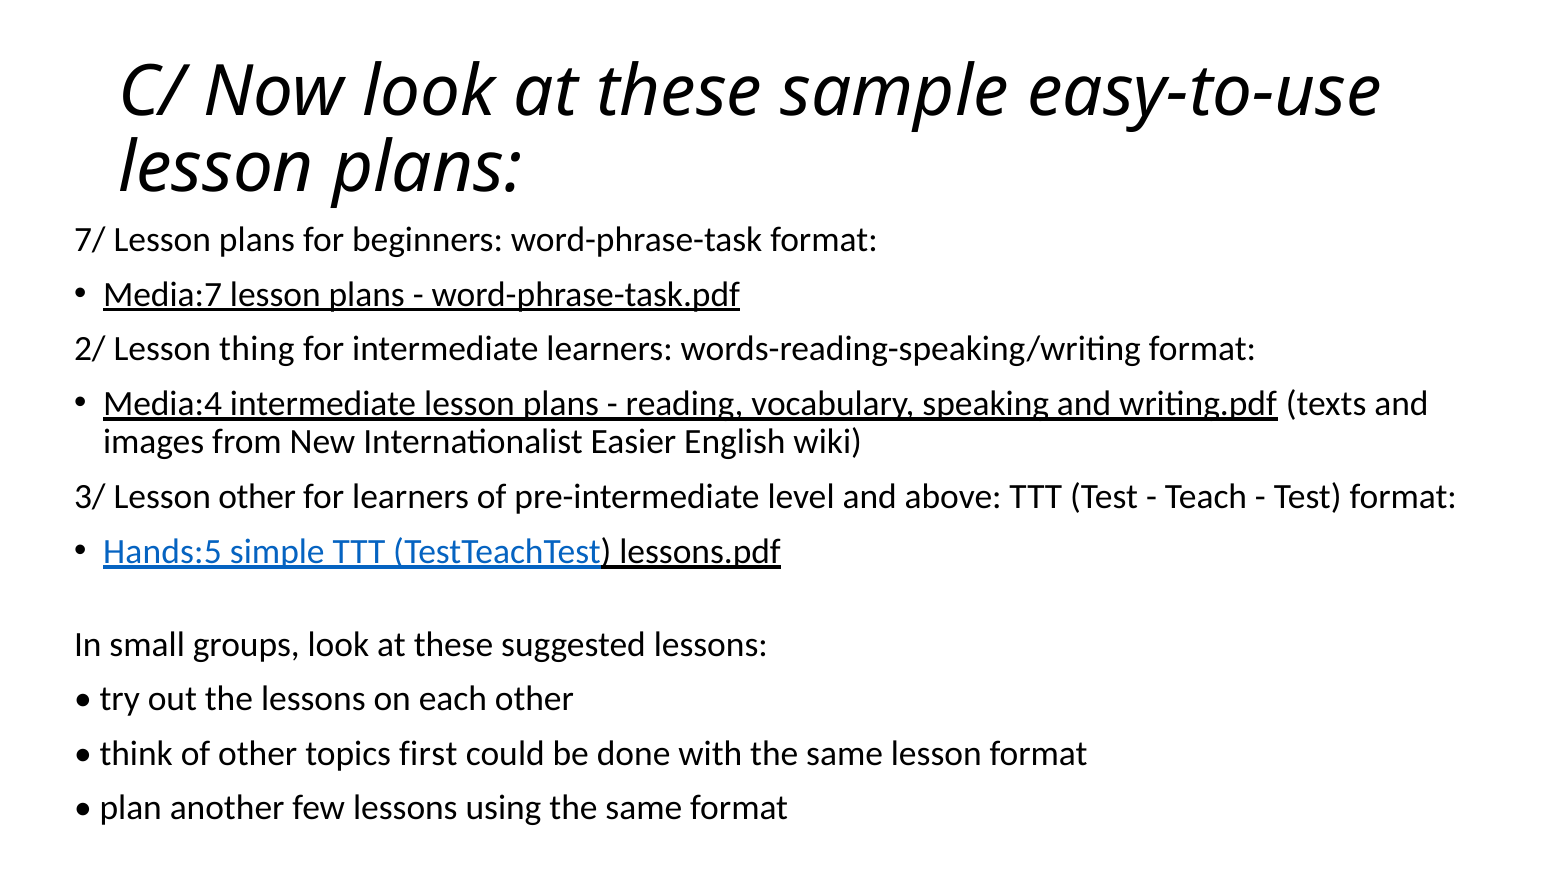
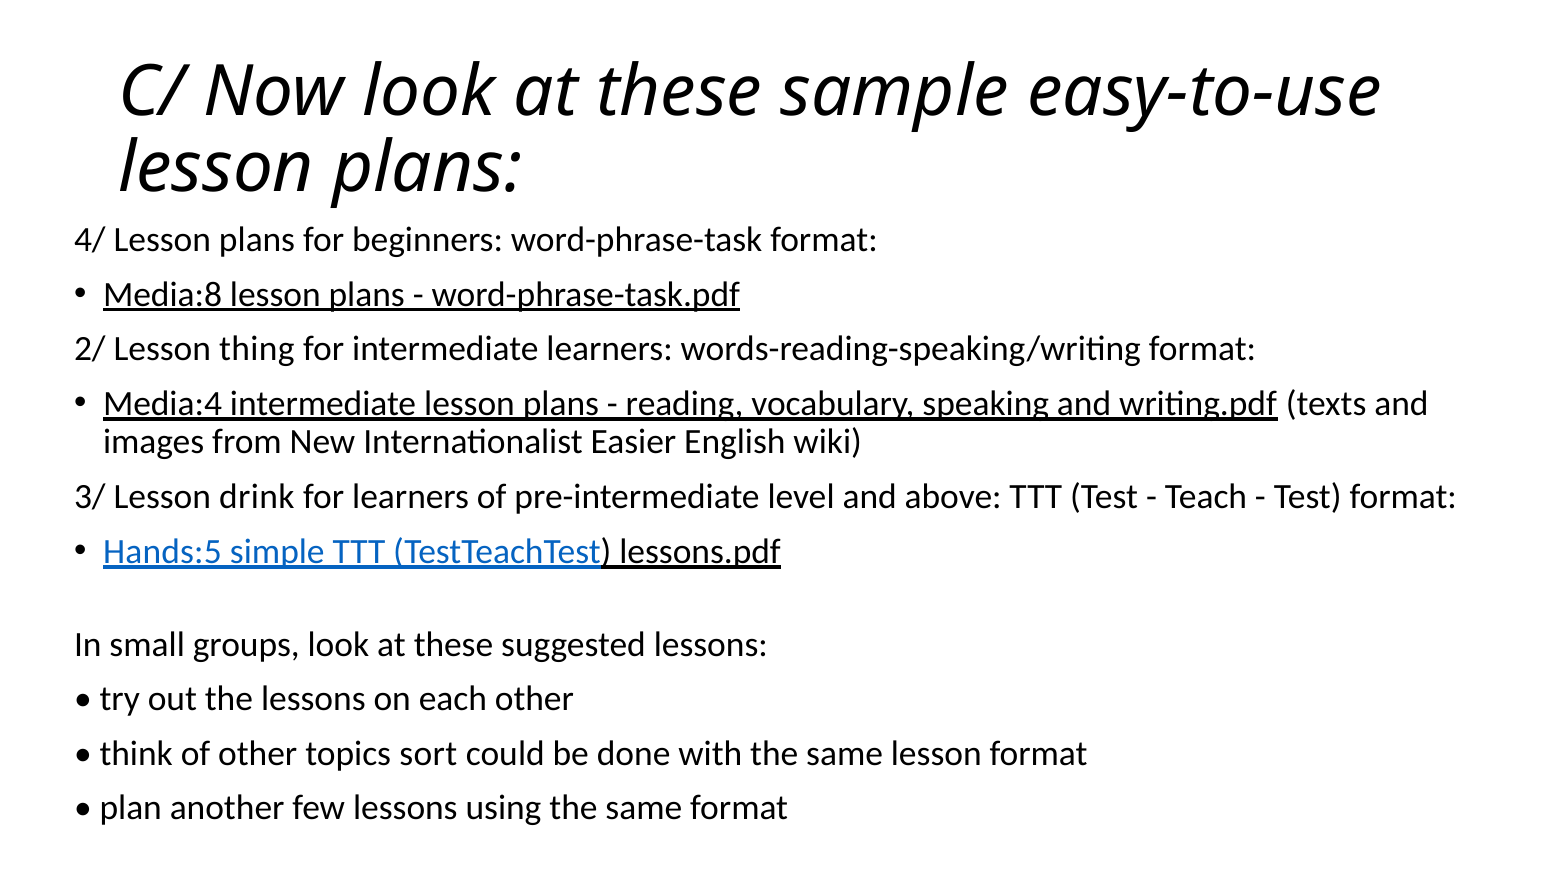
7/: 7/ -> 4/ (90, 240)
Media:7: Media:7 -> Media:8 (163, 294)
Lesson other: other -> drink (257, 497)
first: first -> sort (428, 754)
